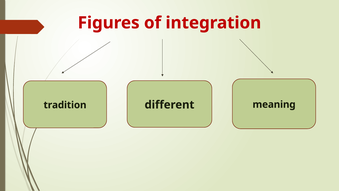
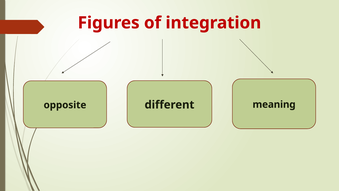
tradition: tradition -> opposite (65, 105)
